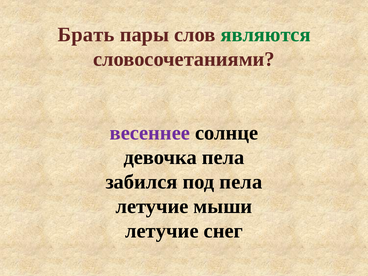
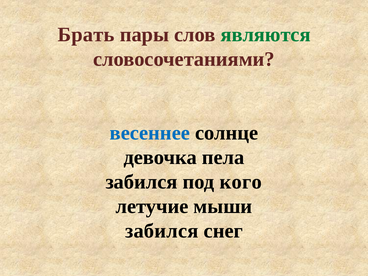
весеннее colour: purple -> blue (150, 133)
под пела: пела -> кого (241, 182)
летучие: летучие -> забился (162, 231)
